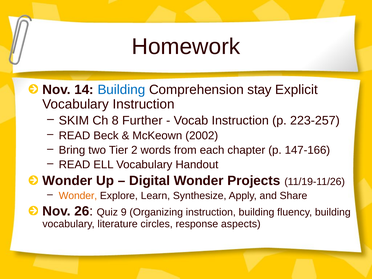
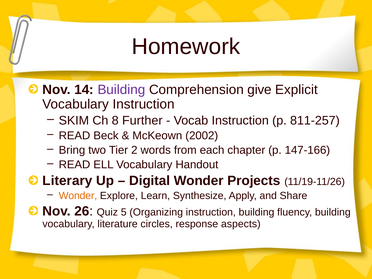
Building colour: blue -> purple (121, 90)
stay: stay -> give (260, 90)
223-257: 223-257 -> 811-257 (315, 121)
Wonder: Wonder -> Literary (67, 181)
9: 9 -> 5 (124, 212)
